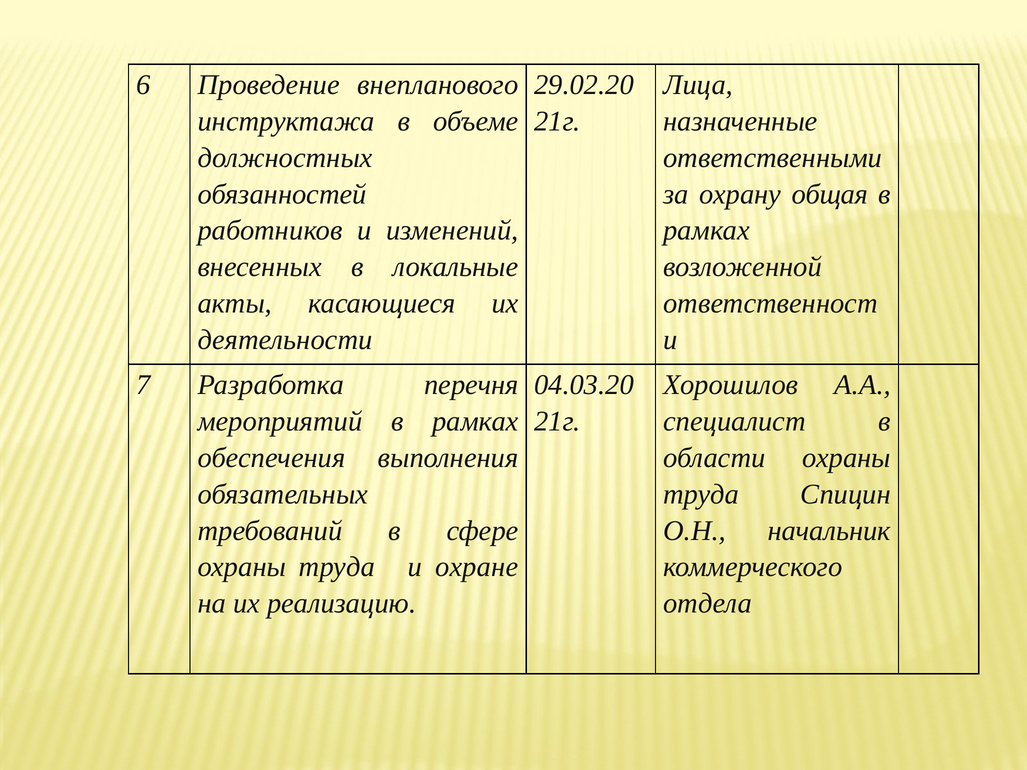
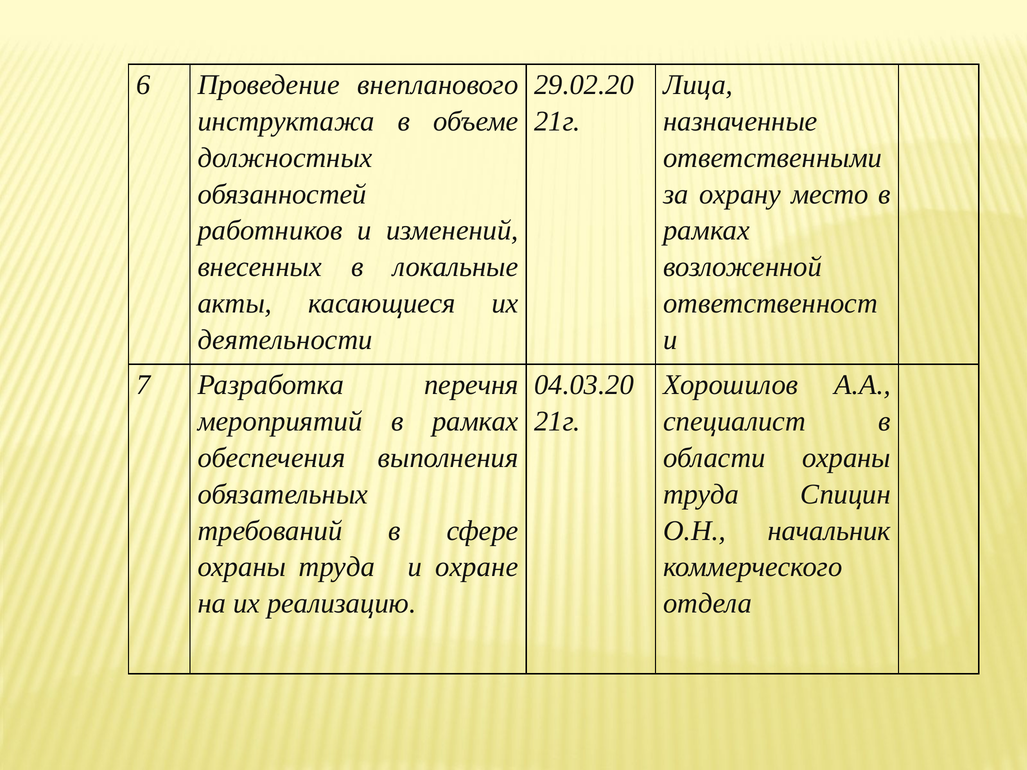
общая: общая -> место (830, 194)
